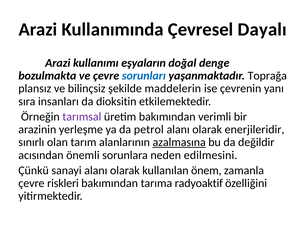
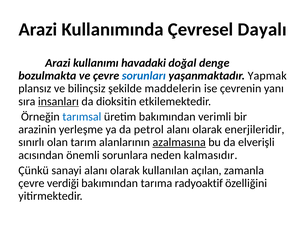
eşyaların: eşyaların -> havadaki (144, 63)
Toprağa: Toprağa -> Yapmak (267, 76)
insanları underline: none -> present (58, 102)
tarımsal colour: purple -> blue (82, 117)
değildir: değildir -> elverişli (256, 143)
edilmesini: edilmesini -> kalmasıdır (211, 155)
önem: önem -> açılan (206, 171)
riskleri: riskleri -> verdiği (63, 184)
